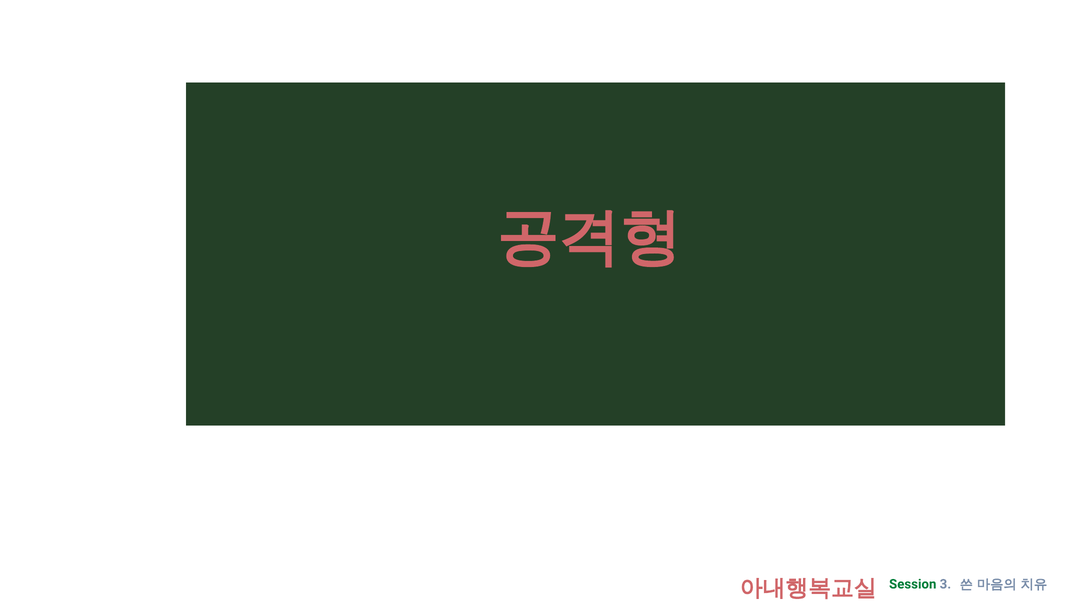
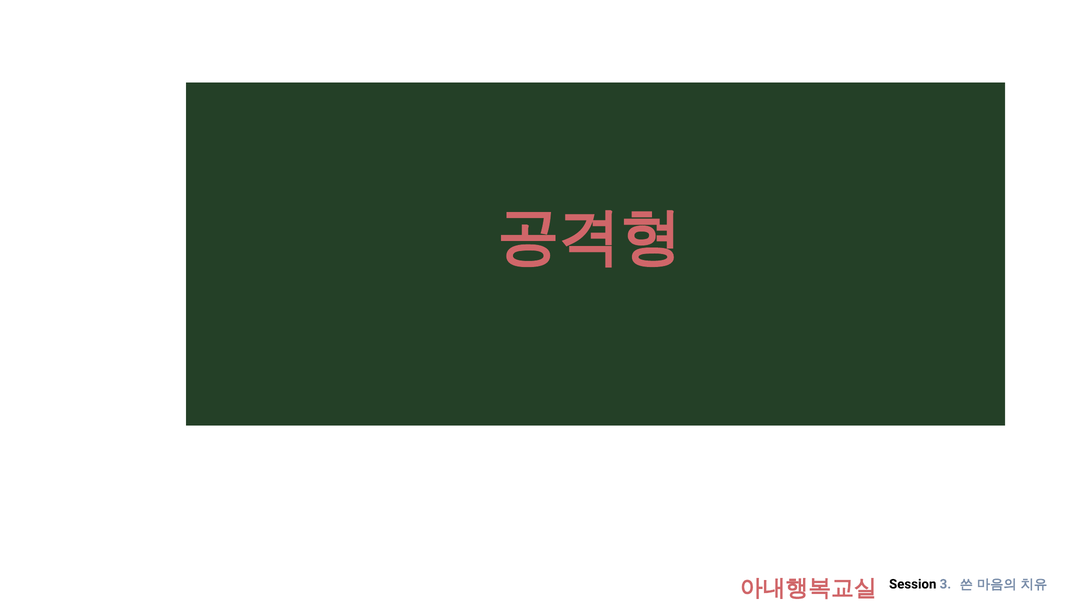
Session colour: green -> black (913, 584)
